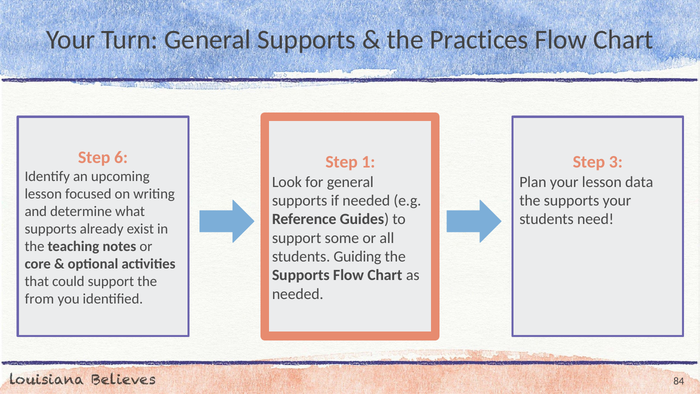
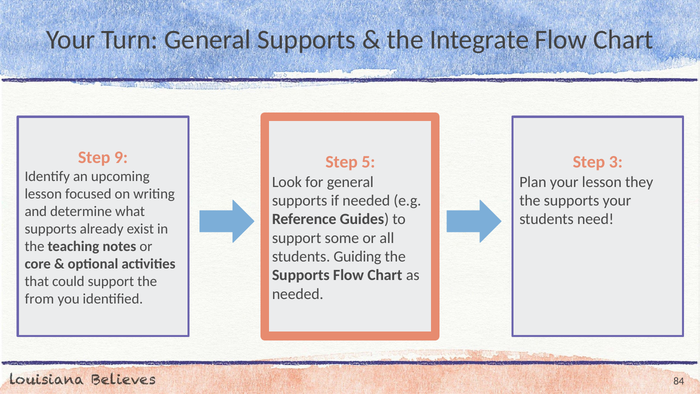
Practices: Practices -> Integrate (479, 40)
6: 6 -> 9 (121, 157)
1: 1 -> 5 (368, 162)
data: data -> they (639, 182)
